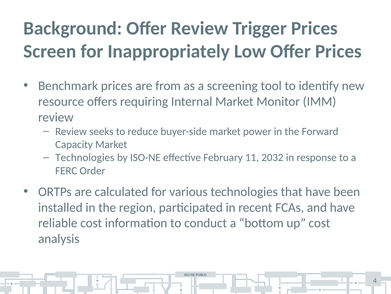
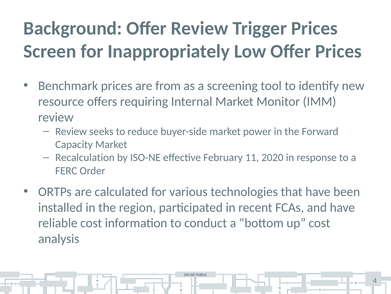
Technologies: Technologies -> Recalculation (85, 157)
2032: 2032 -> 2020 (272, 157)
